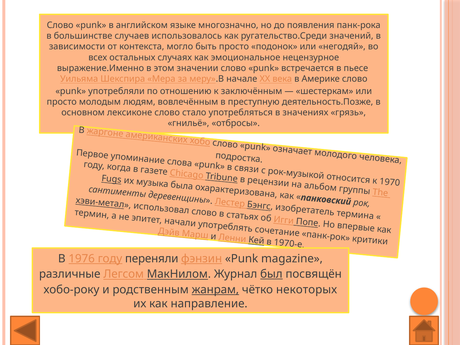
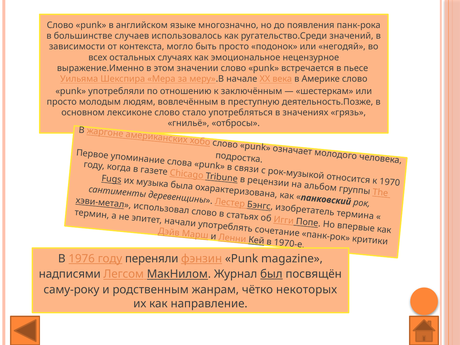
различные: различные -> надписями (70, 274)
хобо-року: хобо-року -> саму-року (71, 290)
жанрам underline: present -> none (215, 290)
